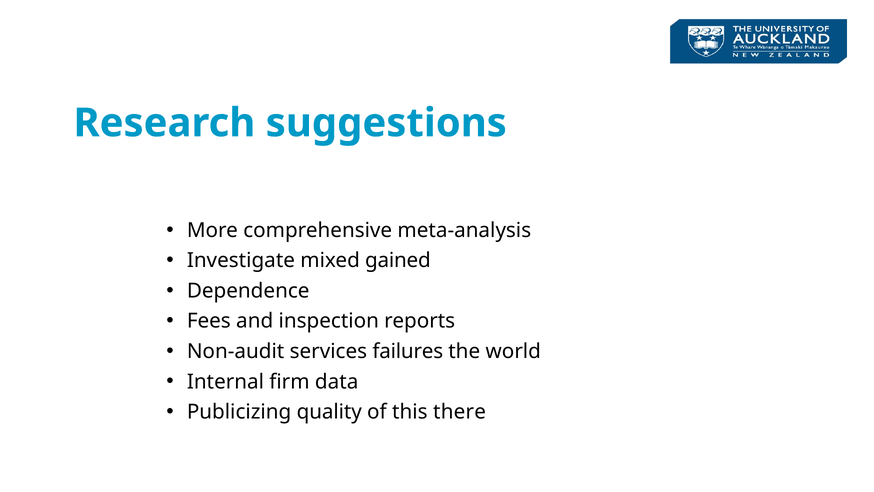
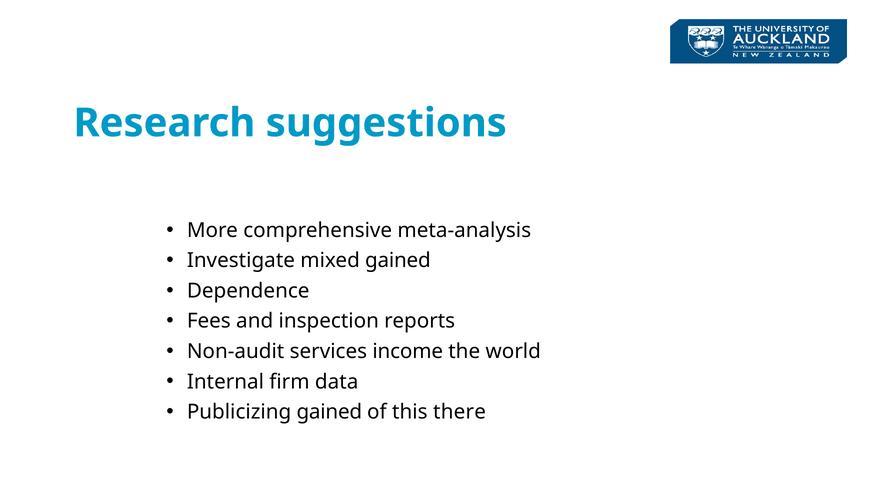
failures: failures -> income (408, 351)
Publicizing quality: quality -> gained (329, 412)
